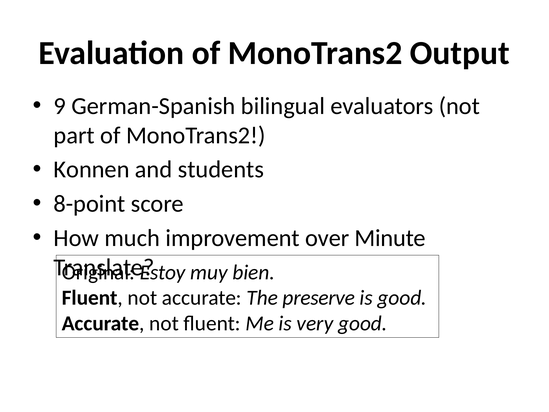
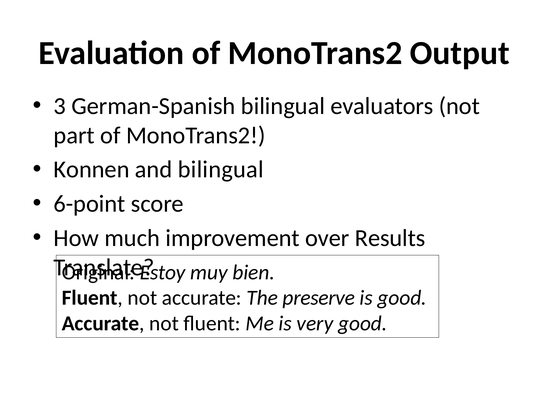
9: 9 -> 3 (60, 106)
and students: students -> bilingual (221, 169)
8-point: 8-point -> 6-point (89, 204)
Minute: Minute -> Results (390, 238)
